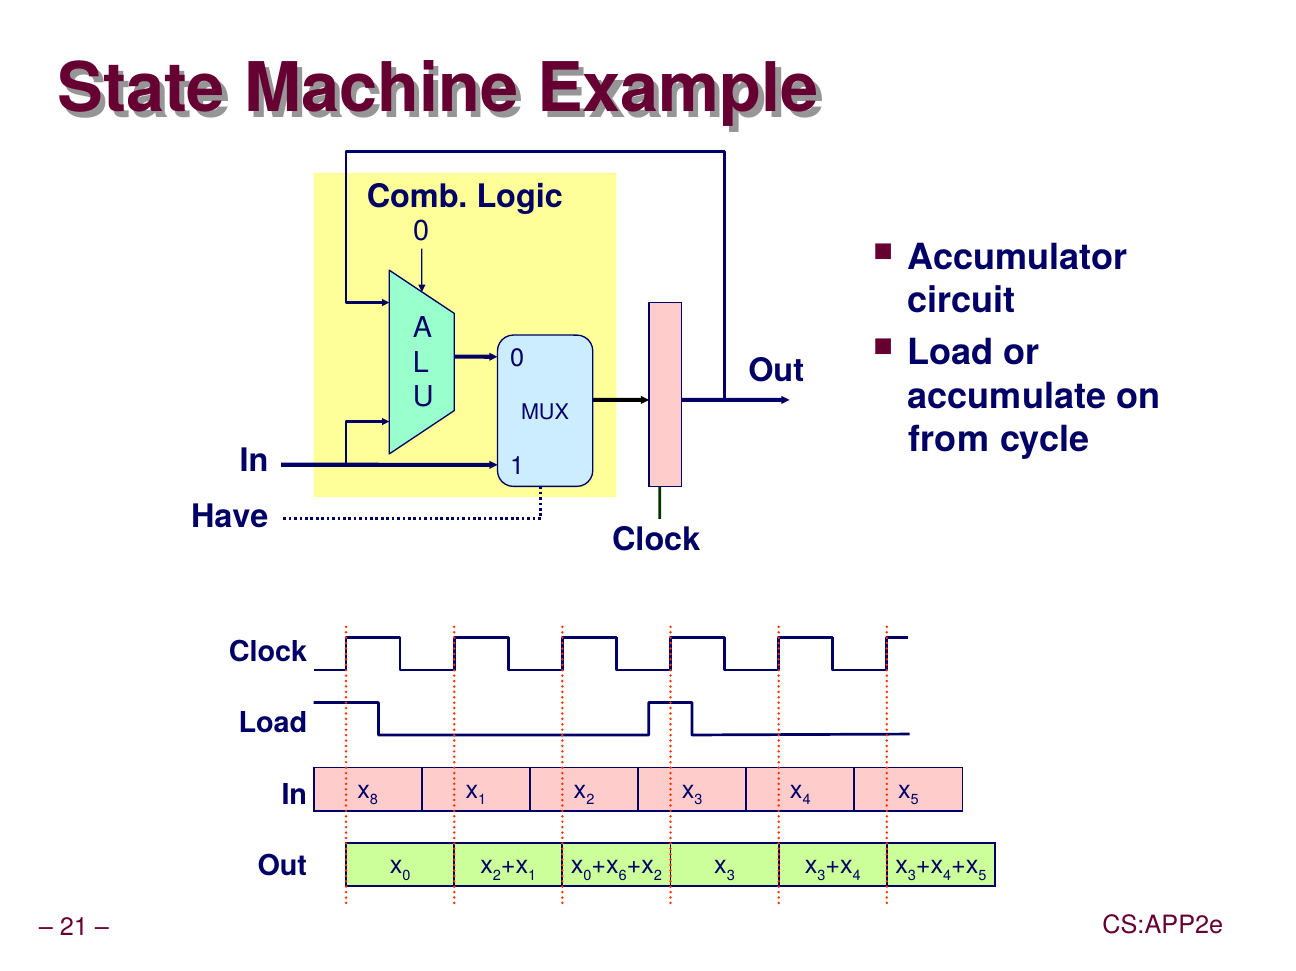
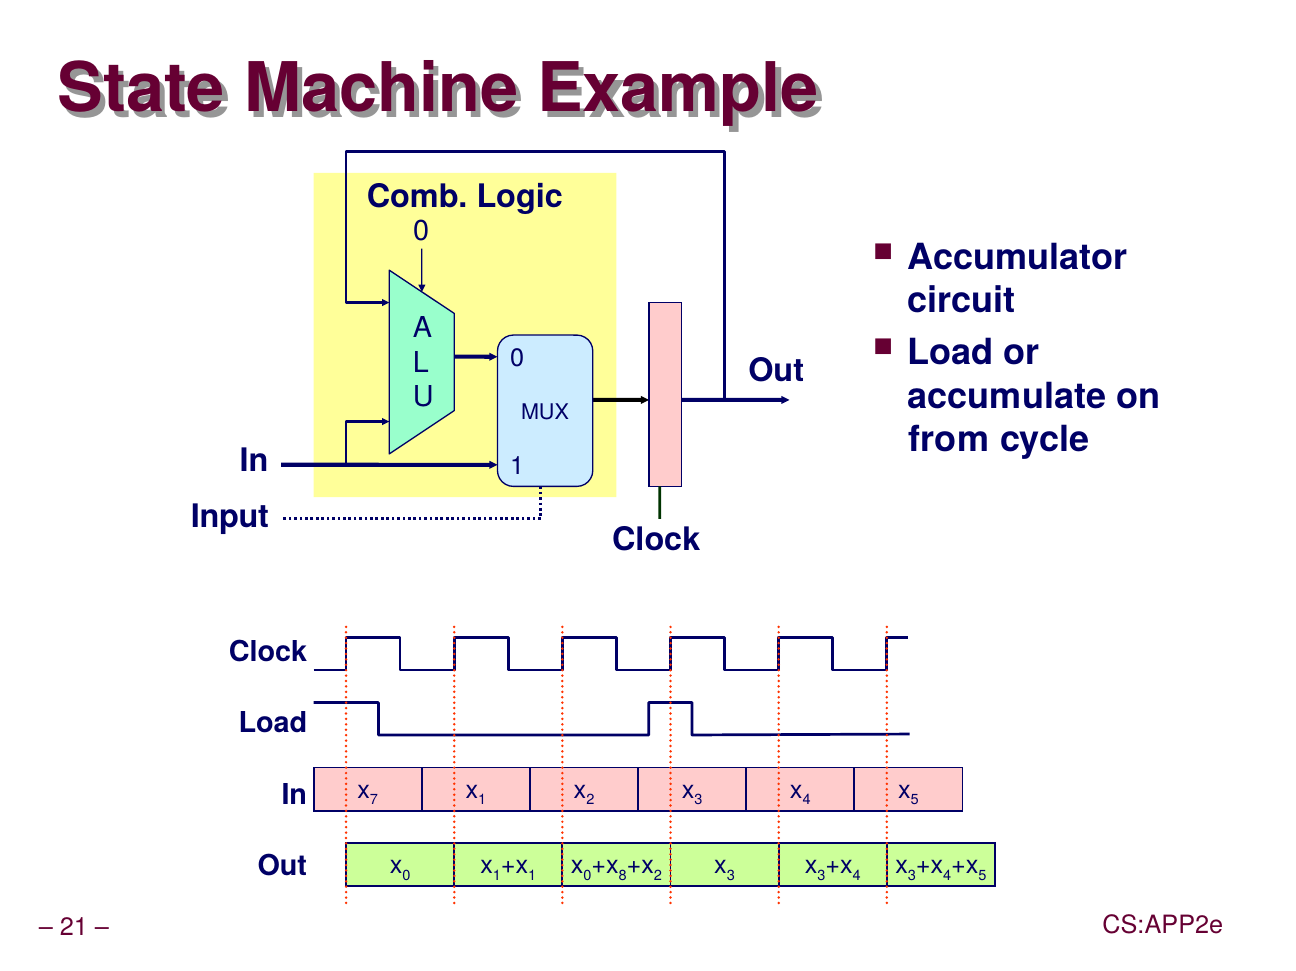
Have: Have -> Input (230, 517)
8: 8 -> 7 (374, 800)
2: 2 -> 1 (497, 876)
6: 6 -> 8 (623, 876)
